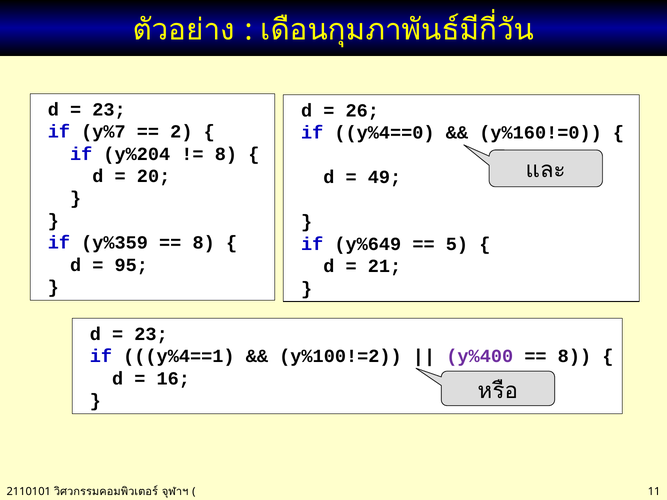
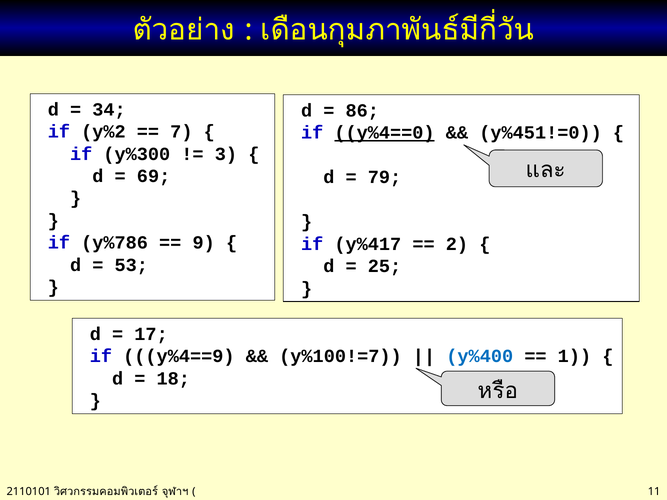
23: 23 -> 34 (109, 110)
26: 26 -> 86 (362, 111)
y%7: y%7 -> y%2 (103, 132)
2: 2 -> 7 (181, 132)
y%4==0 underline: none -> present (385, 133)
y%160!=0: y%160!=0 -> y%451!=0 (541, 133)
y%204: y%204 -> y%300 (137, 154)
8: 8 -> 3 (226, 154)
20: 20 -> 69 (154, 176)
49: 49 -> 79 (385, 177)
y%359: y%359 -> y%786 (115, 243)
8: 8 -> 9 (204, 243)
y%649: y%649 -> y%417 (368, 244)
5: 5 -> 2 (457, 244)
95: 95 -> 53 (131, 265)
21: 21 -> 25 (385, 266)
23: 23 -> 17 (151, 334)
y%4==1: y%4==1 -> y%4==9 (179, 356)
y%100!=2: y%100!=2 -> y%100!=7 (340, 356)
y%400 colour: purple -> blue (480, 356)
8: 8 -> 1 (574, 356)
16: 16 -> 18 (173, 379)
